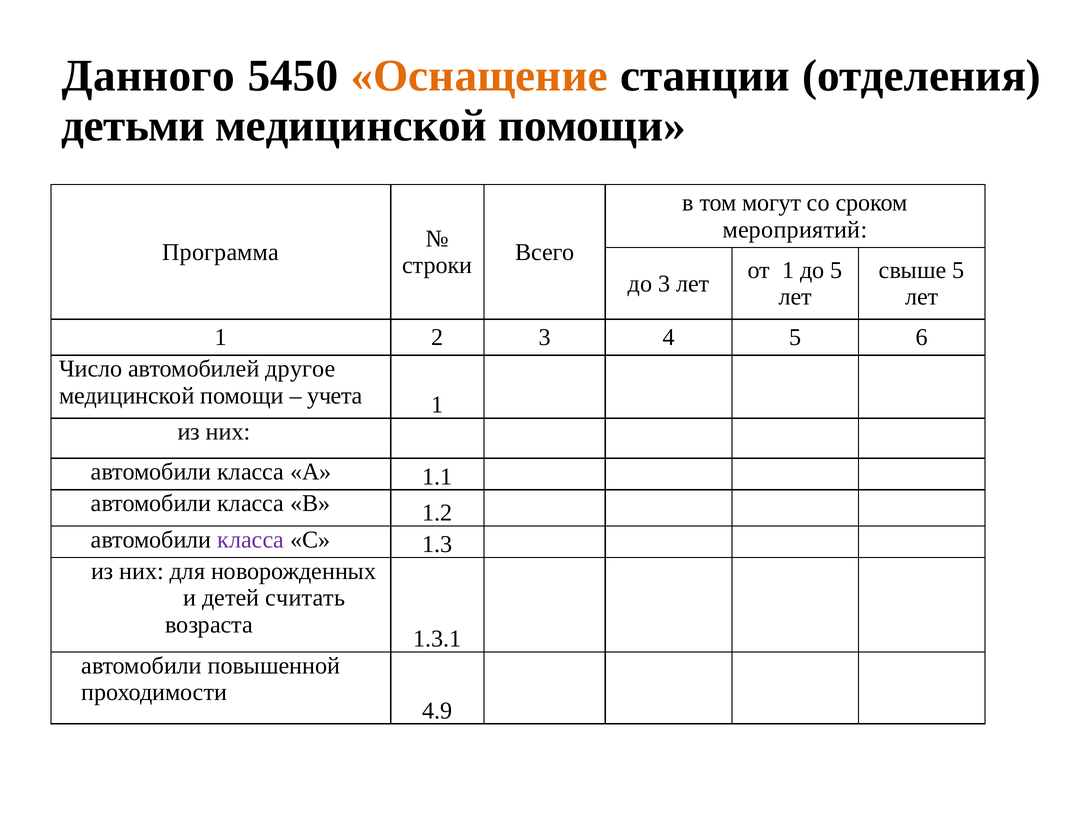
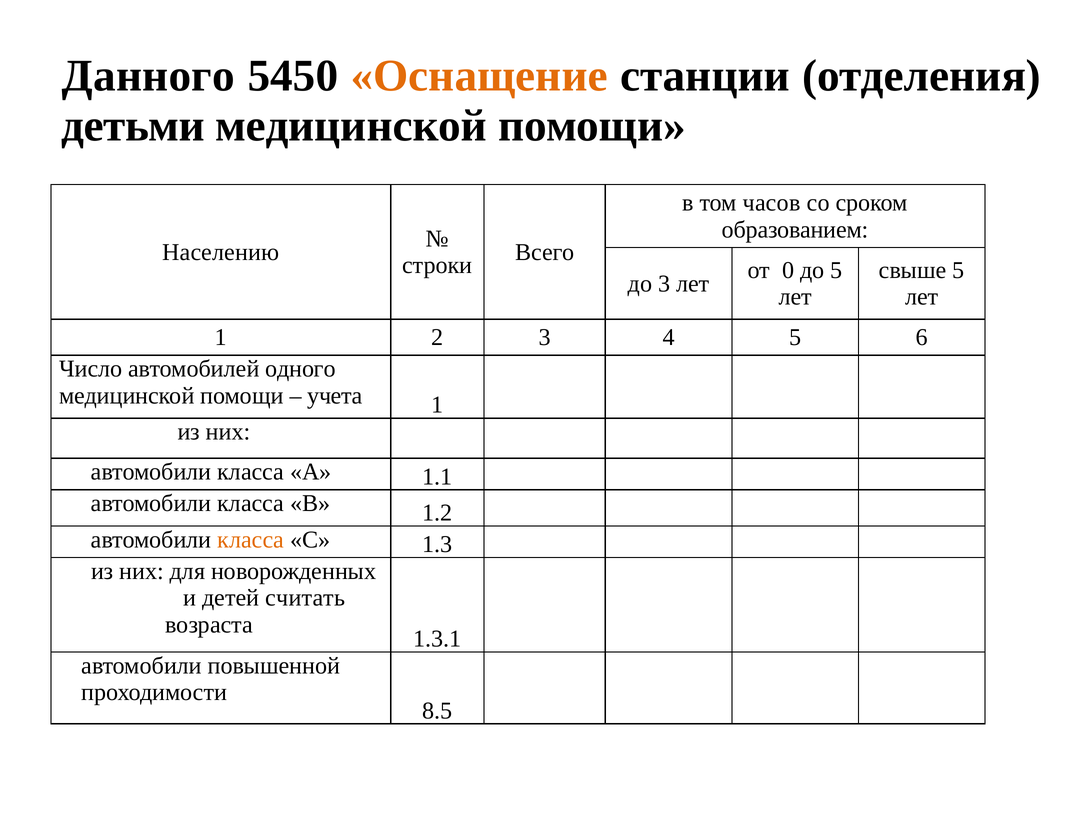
могут: могут -> часов (772, 203)
мероприятий: мероприятий -> образованием (795, 230)
Программа: Программа -> Населению (221, 252)
от 1: 1 -> 0 (788, 270)
другое: другое -> одного (301, 369)
класса colour: purple -> orange (251, 540)
4.9: 4.9 -> 8.5 (437, 711)
